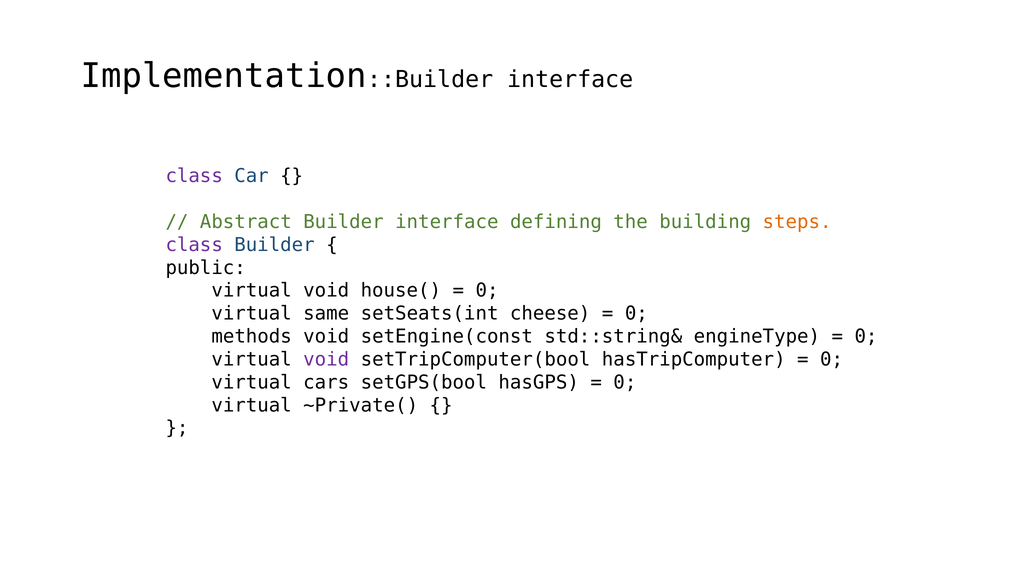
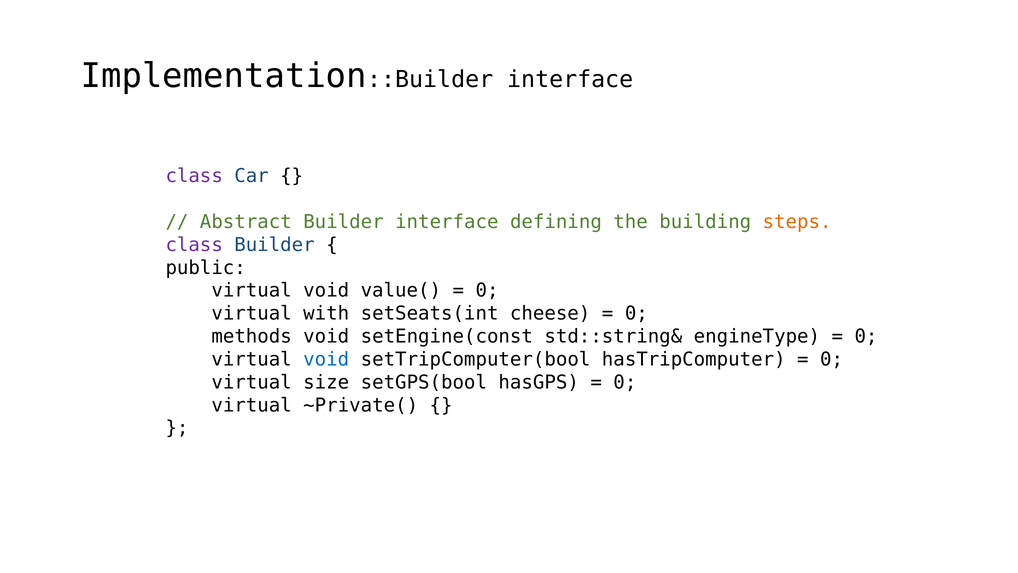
house(: house( -> value( (401, 290)
same: same -> with (326, 313)
void colour: purple -> blue (326, 359)
cars: cars -> size (326, 382)
